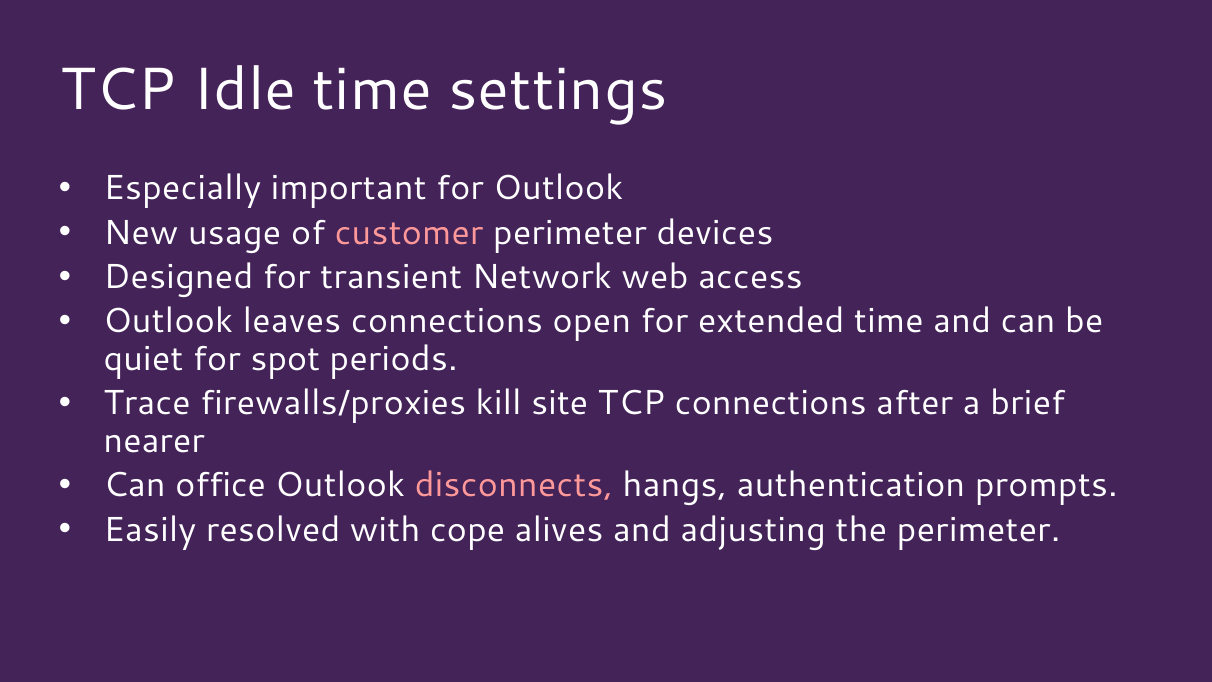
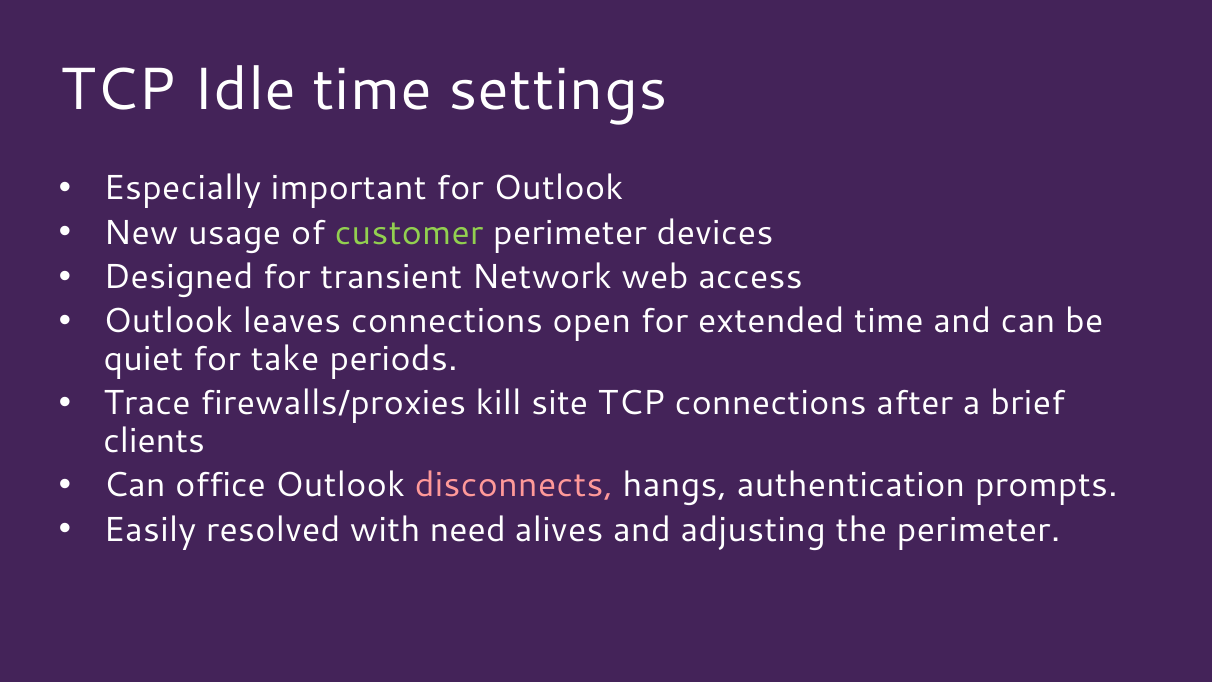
customer colour: pink -> light green (409, 233)
spot: spot -> take (285, 359)
nearer: nearer -> clients (154, 441)
cope: cope -> need (468, 529)
